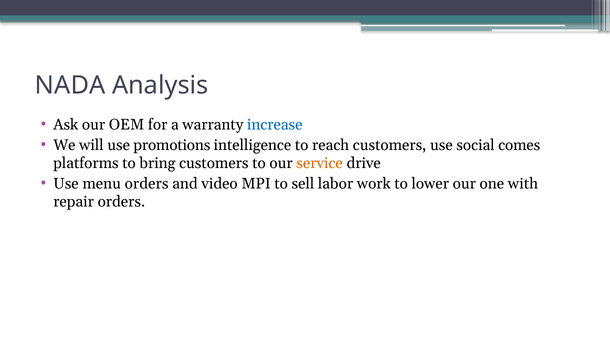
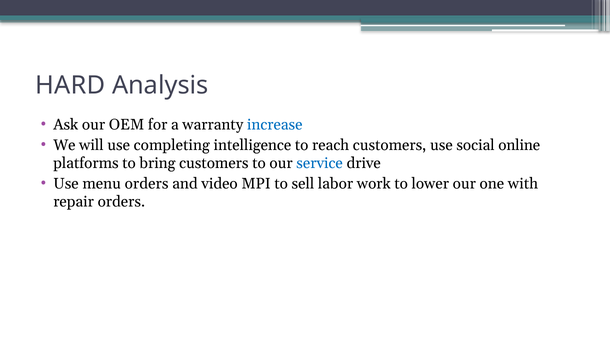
NADA: NADA -> HARD (70, 86)
promotions: promotions -> completing (172, 145)
comes: comes -> online (519, 145)
service colour: orange -> blue (320, 164)
